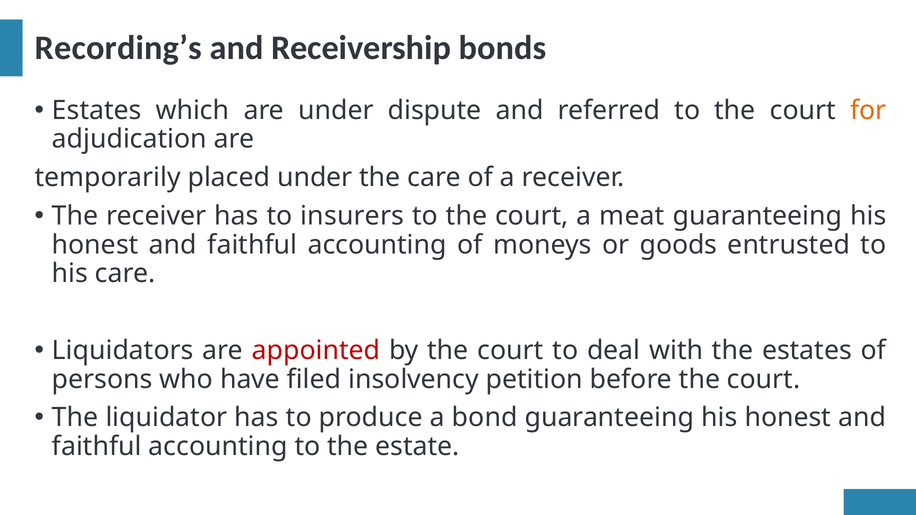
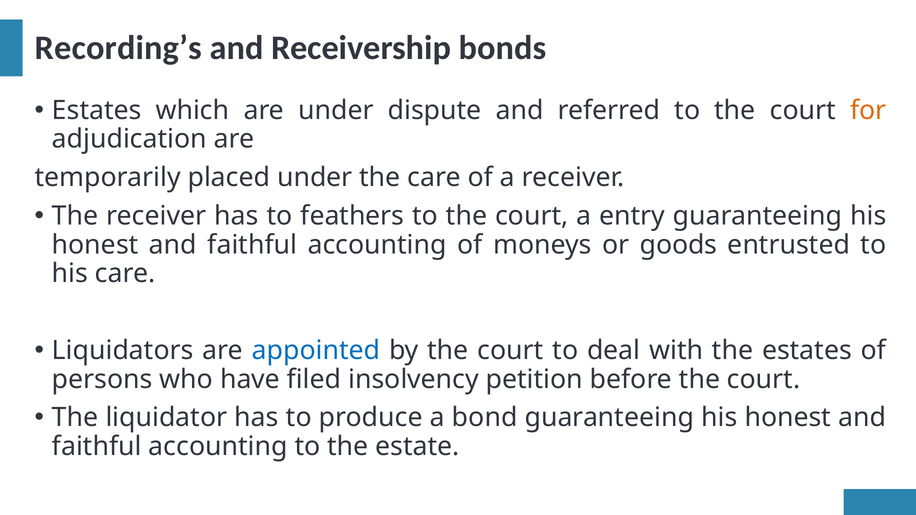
insurers: insurers -> feathers (352, 216)
meat: meat -> entry (632, 216)
appointed colour: red -> blue (316, 351)
